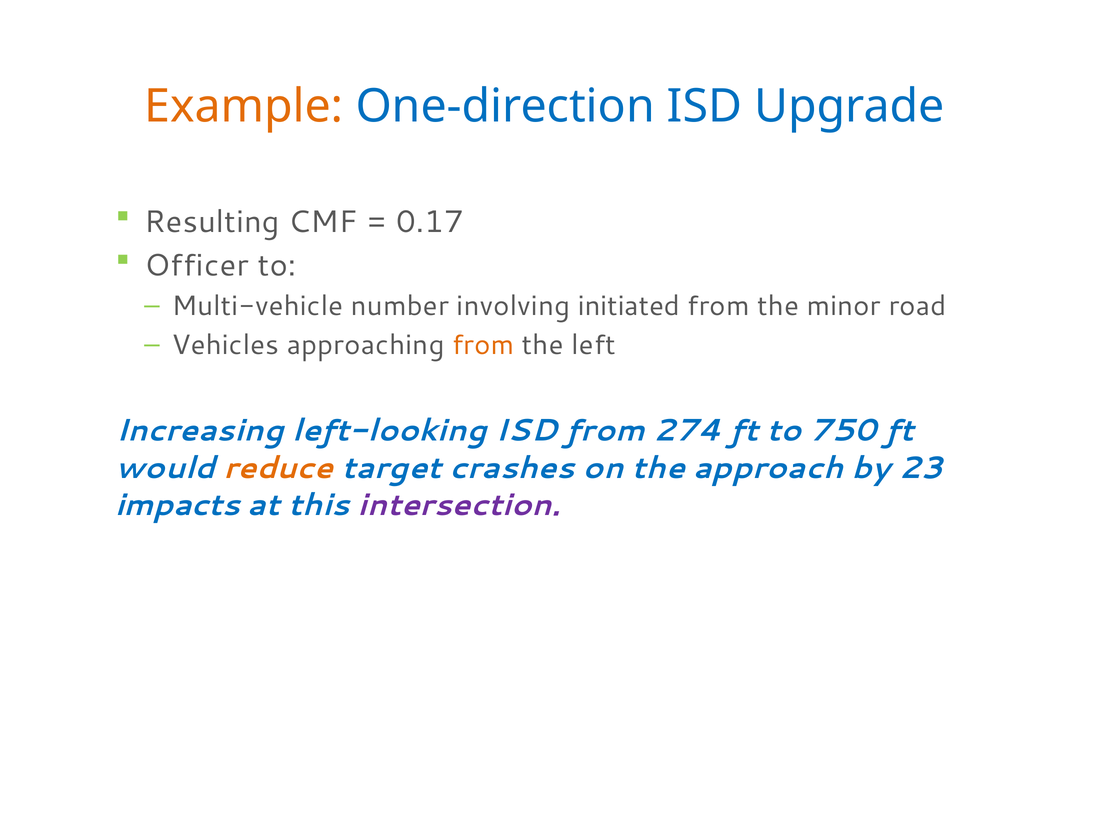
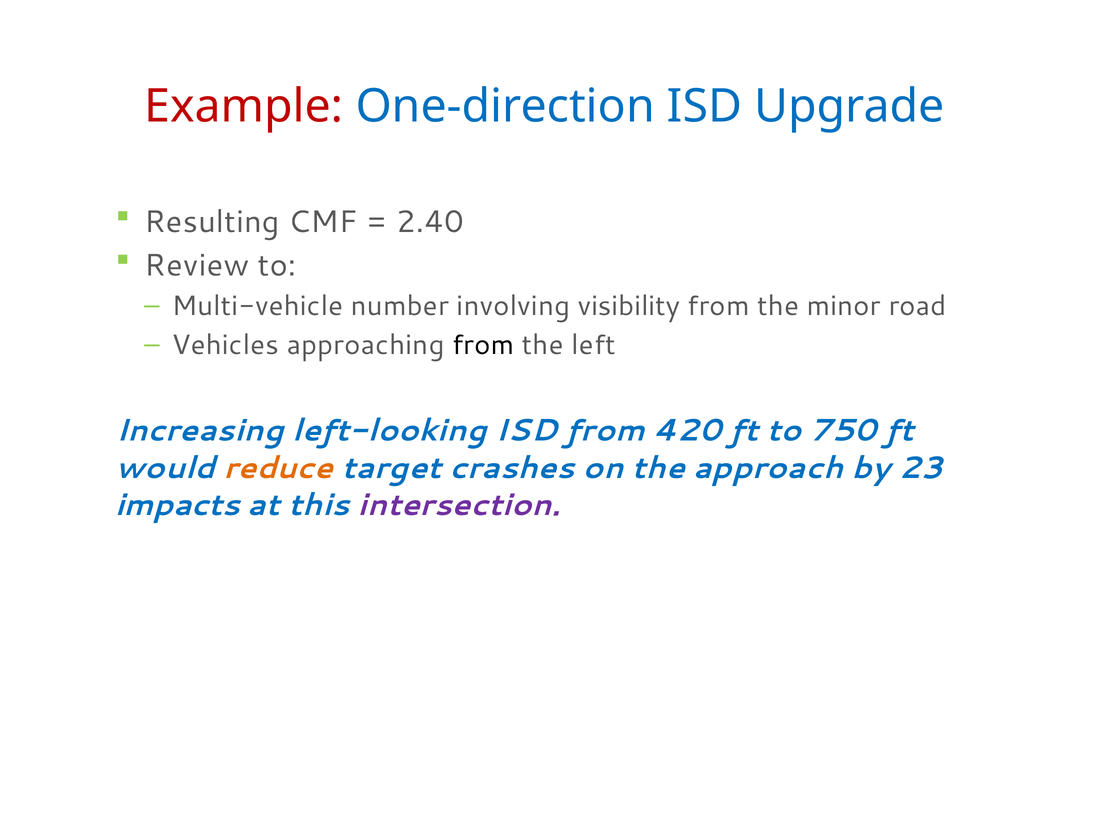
Example colour: orange -> red (244, 107)
0.17: 0.17 -> 2.40 (430, 222)
Officer: Officer -> Review (197, 265)
initiated: initiated -> visibility (629, 306)
from colour: orange -> black (483, 345)
274: 274 -> 420 (687, 430)
